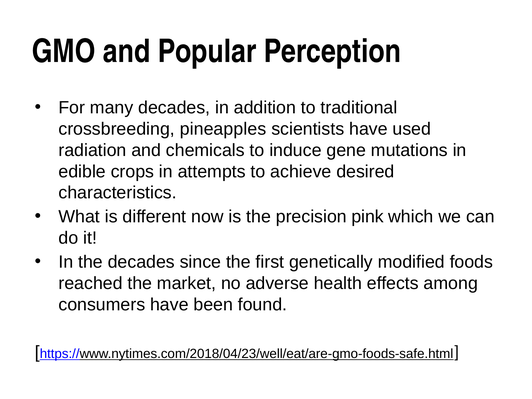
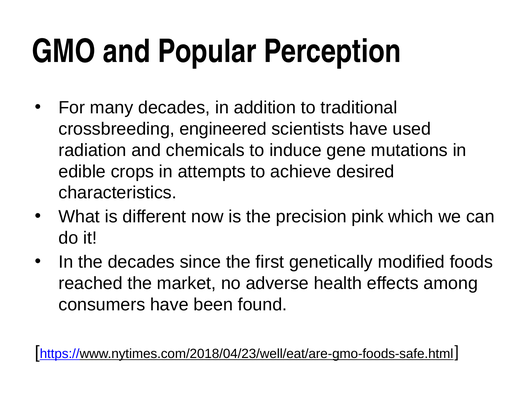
pineapples: pineapples -> engineered (223, 129)
